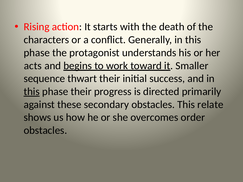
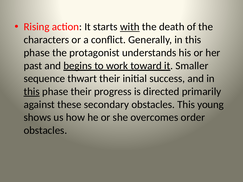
with underline: none -> present (130, 27)
acts: acts -> past (33, 66)
relate: relate -> young (211, 105)
